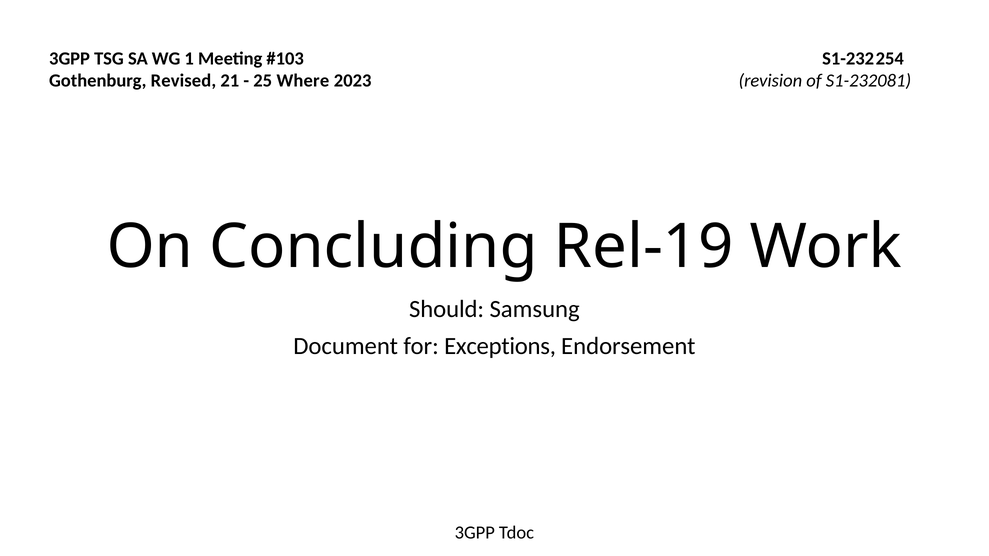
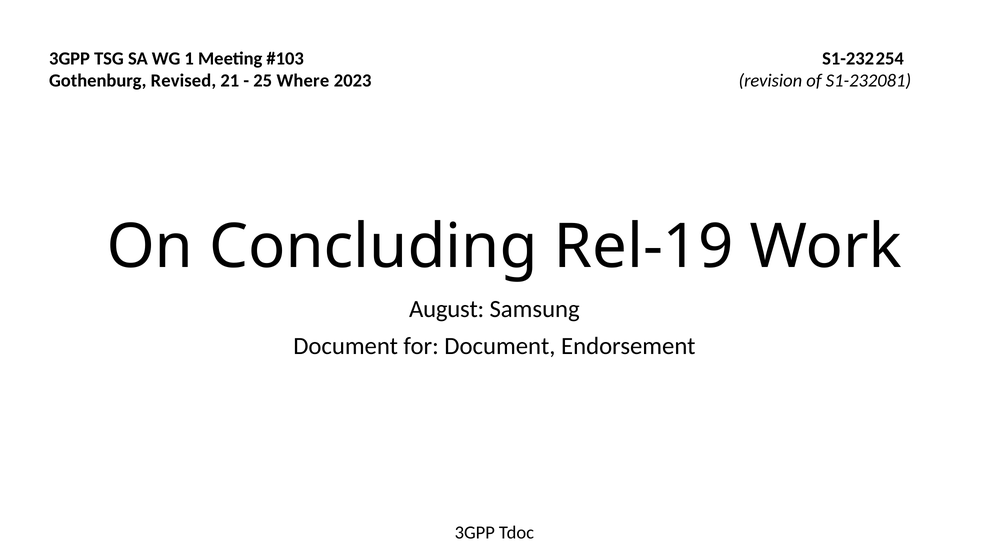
Should: Should -> August (447, 309)
for Exceptions: Exceptions -> Document (500, 346)
